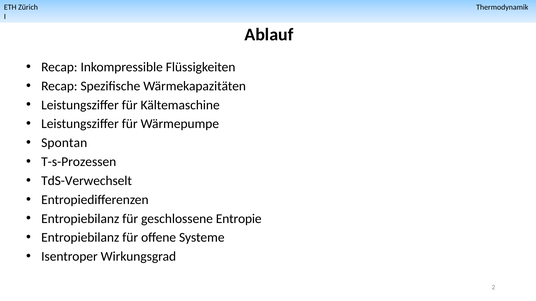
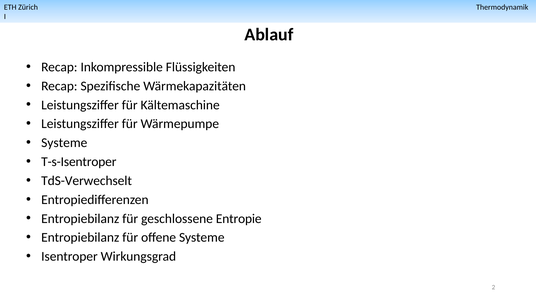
Spontan: Spontan -> Systeme (64, 143)
T-s-Prozessen: T-s-Prozessen -> T-s-Isentroper (79, 162)
